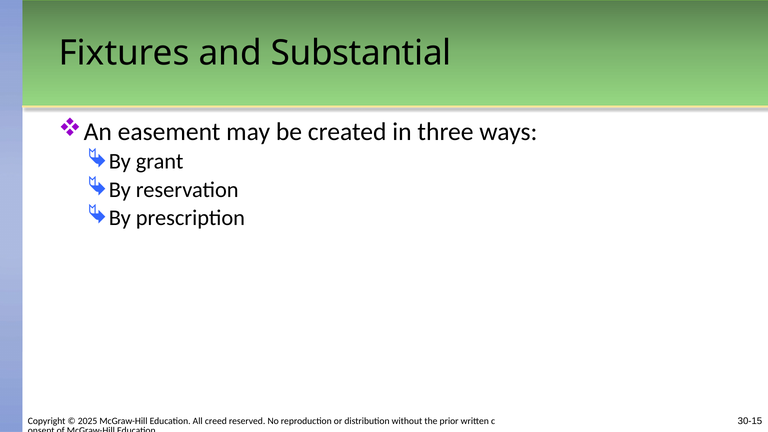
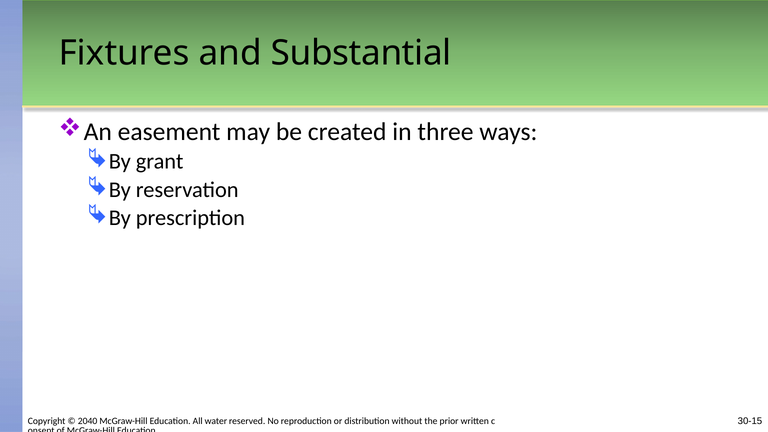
2025: 2025 -> 2040 (88, 421)
creed: creed -> water (216, 421)
